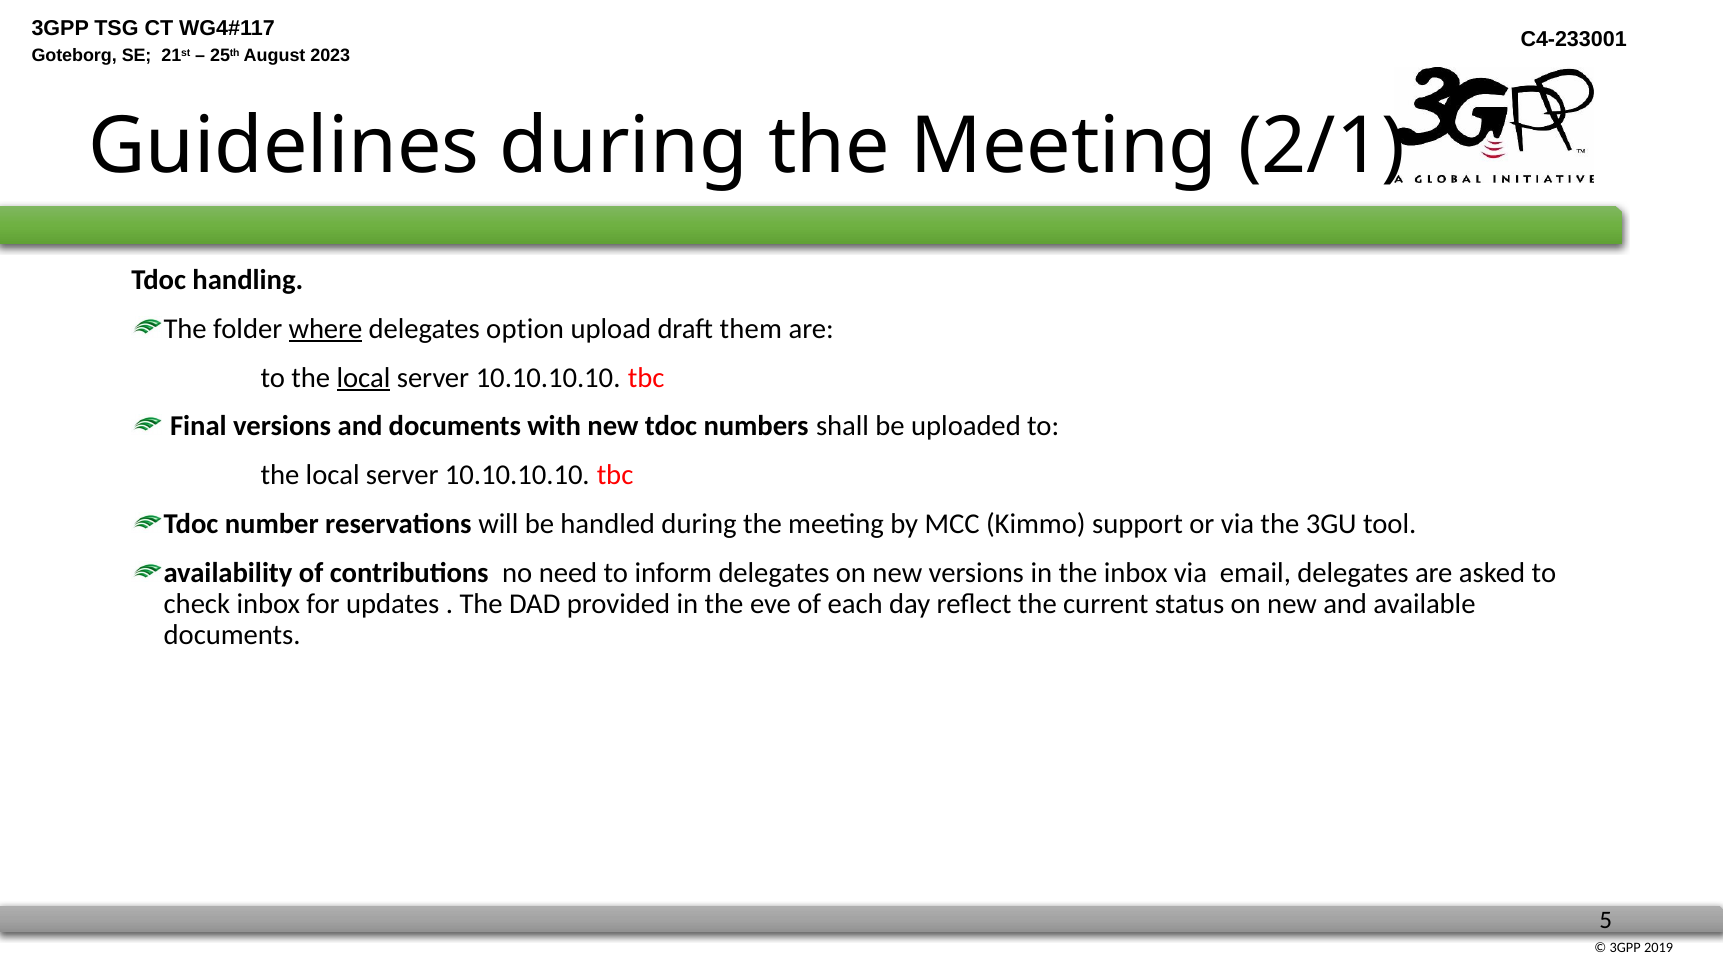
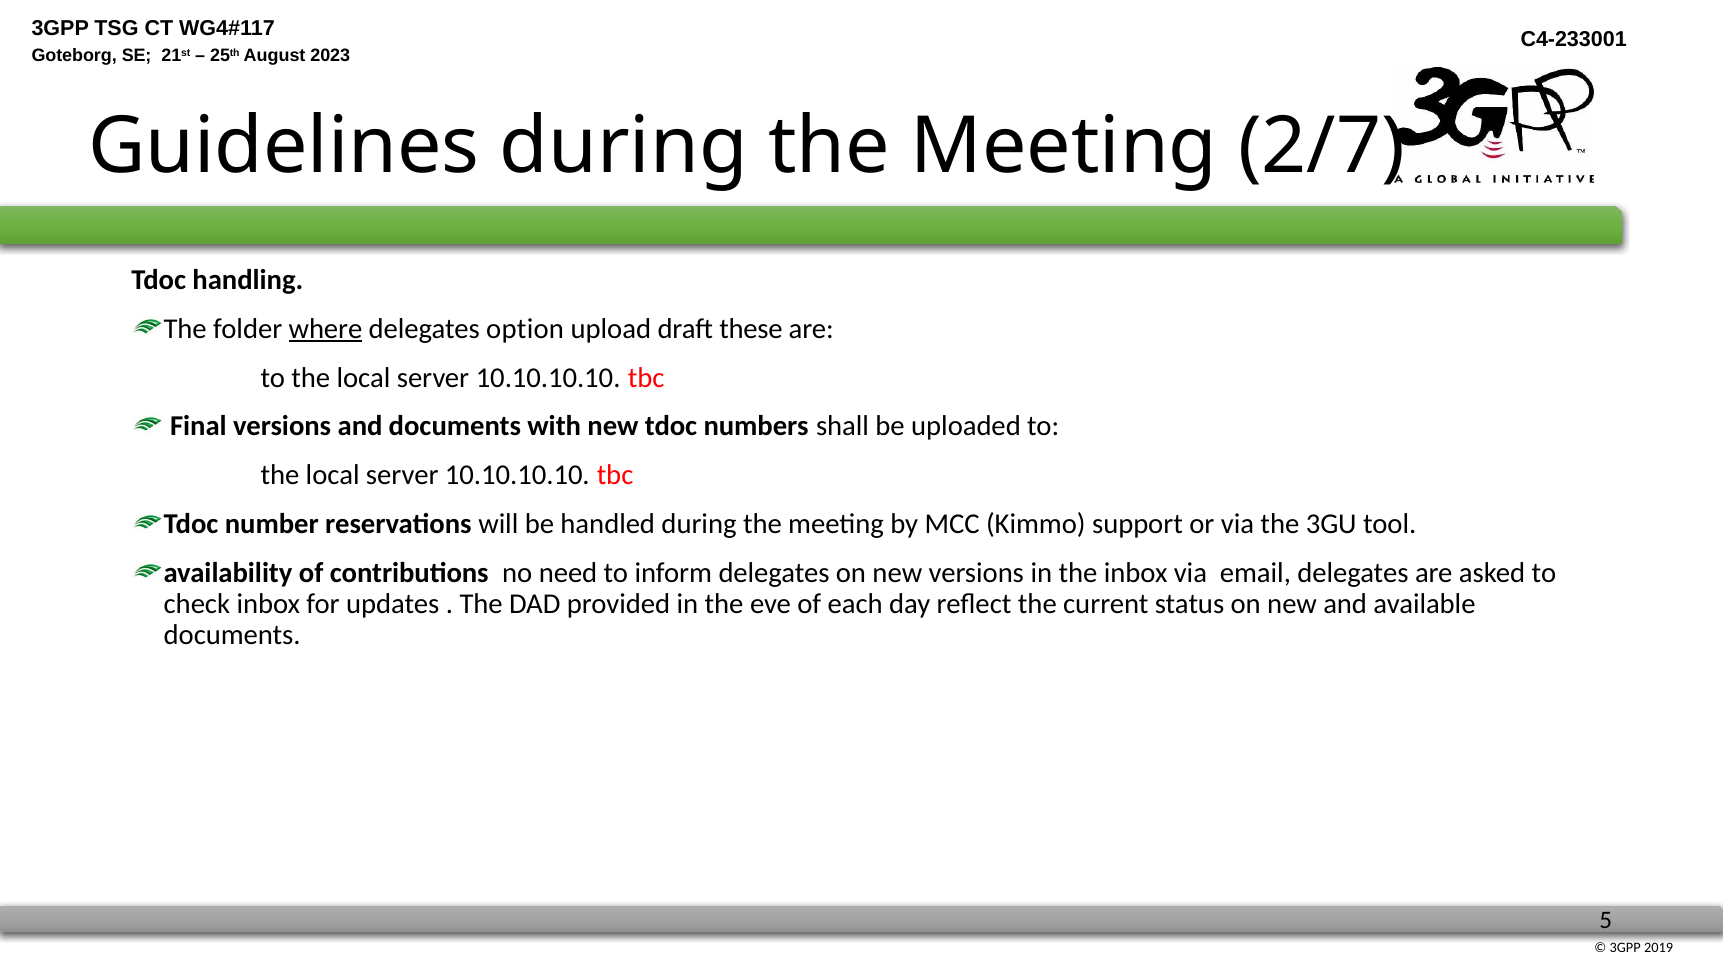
2/1: 2/1 -> 2/7 (1322, 146)
them: them -> these (751, 329)
local underline: present -> none (364, 378)
